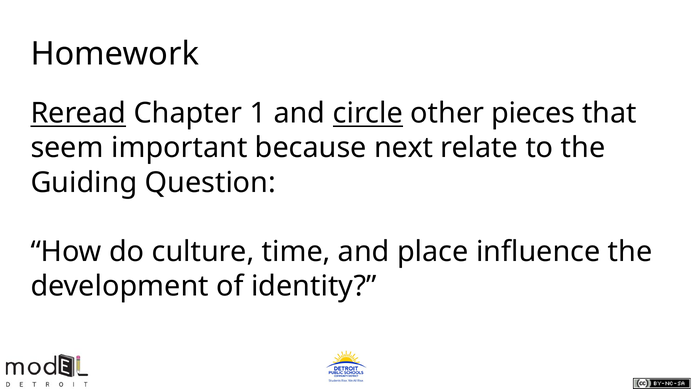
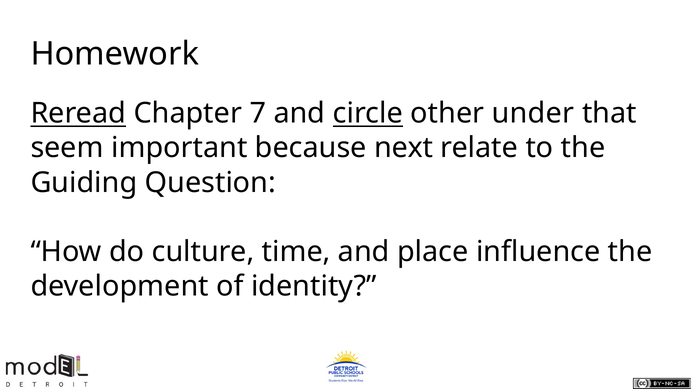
1: 1 -> 7 (258, 113)
pieces: pieces -> under (533, 113)
